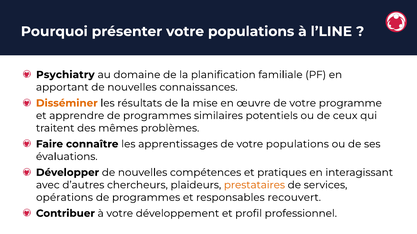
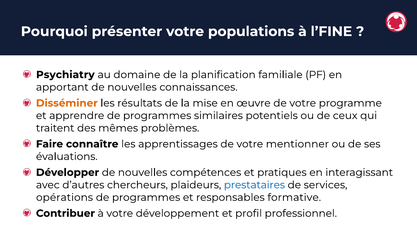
l’LINE: l’LINE -> l’FINE (331, 32)
de votre populations: populations -> mentionner (297, 144)
prestataires colour: orange -> blue (254, 185)
recouvert: recouvert -> formative (294, 198)
